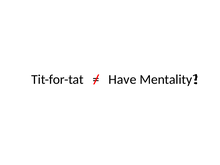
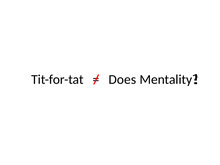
Have: Have -> Does (122, 79)
